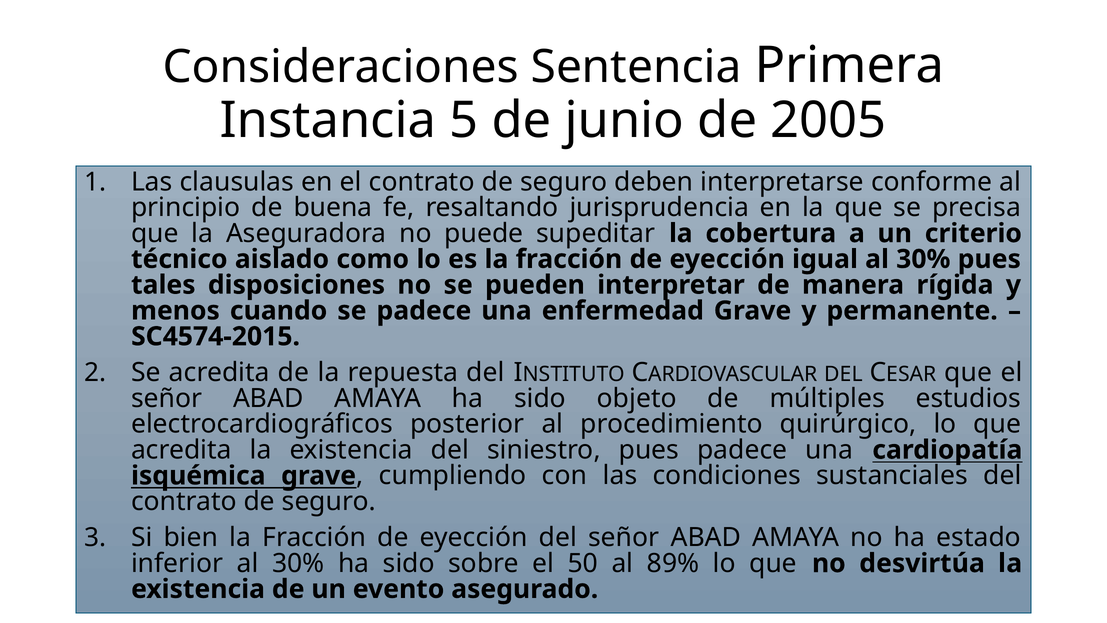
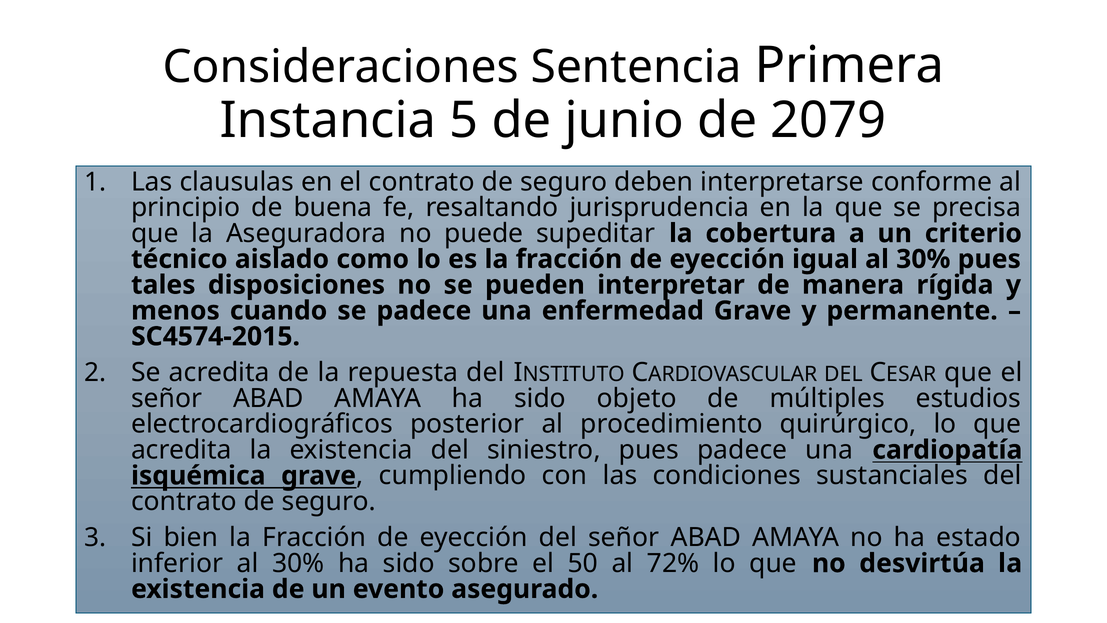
2005: 2005 -> 2079 (828, 120)
89%: 89% -> 72% (673, 563)
